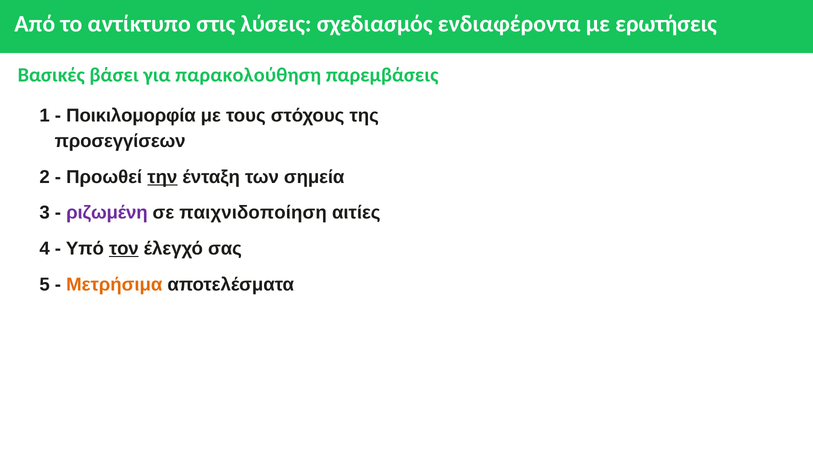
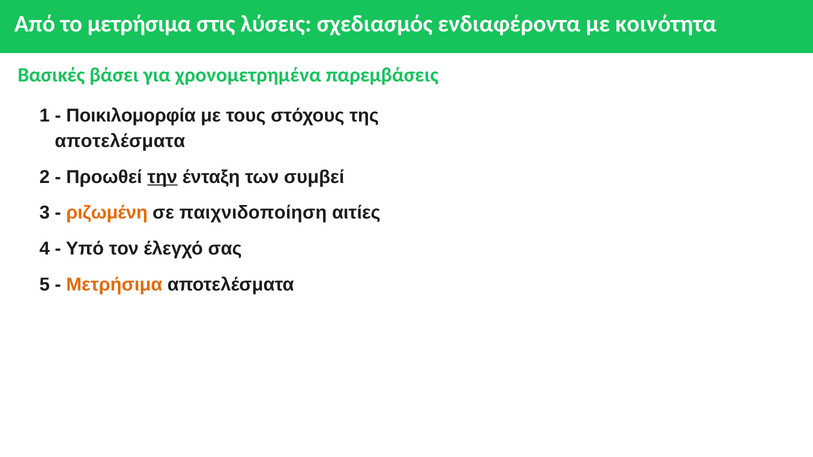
το αντίκτυπο: αντίκτυπο -> μετρήσιμα (139, 24)
ερωτήσεις: ερωτήσεις -> κοινότητα (666, 24)
παρακολούθηση: παρακολούθηση -> χρονομετρημένα (248, 75)
προσεγγίσεων: προσεγγίσεων -> αποτελέσματα (120, 141)
σημεία: σημεία -> συμβεί (314, 177)
ριζωμένη colour: purple -> orange (107, 213)
τον underline: present -> none (124, 249)
